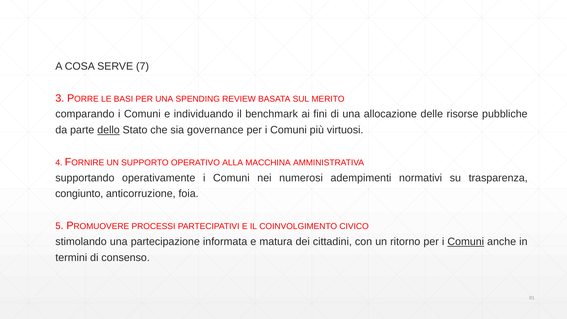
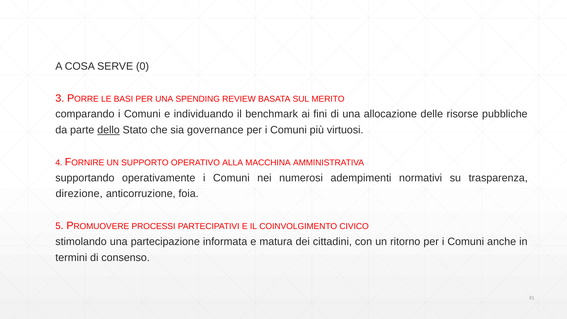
7: 7 -> 0 (143, 66)
congiunto: congiunto -> direzione (79, 194)
Comuni underline: present -> none (466, 242)
